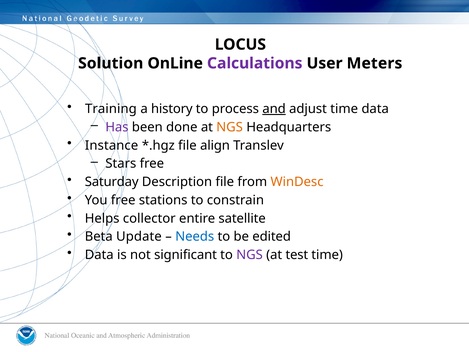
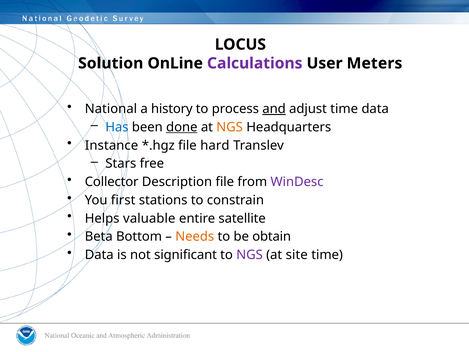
Training: Training -> National (111, 109)
Has colour: purple -> blue (117, 127)
done underline: none -> present (182, 127)
align: align -> hard (215, 145)
Saturday: Saturday -> Collector (112, 182)
WinDesc colour: orange -> purple (297, 182)
You free: free -> first (123, 200)
collector: collector -> valuable (149, 218)
Update: Update -> Bottom (139, 236)
Needs colour: blue -> orange (195, 236)
edited: edited -> obtain (272, 236)
test: test -> site (297, 255)
